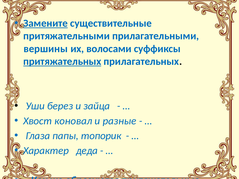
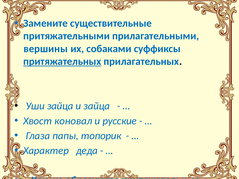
Замените underline: present -> none (46, 23)
волосами: волосами -> собаками (109, 49)
Уши берез: берез -> зайца (60, 106)
разные: разные -> русские (120, 121)
